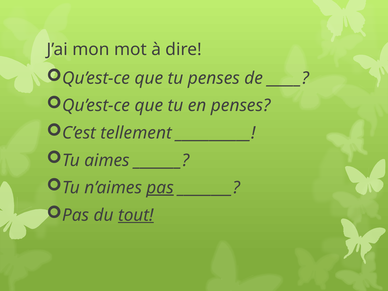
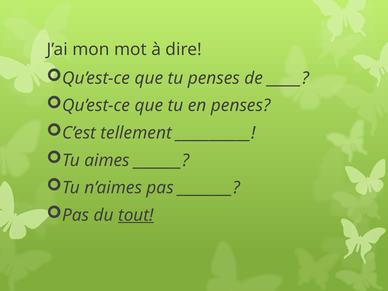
pas underline: present -> none (160, 188)
